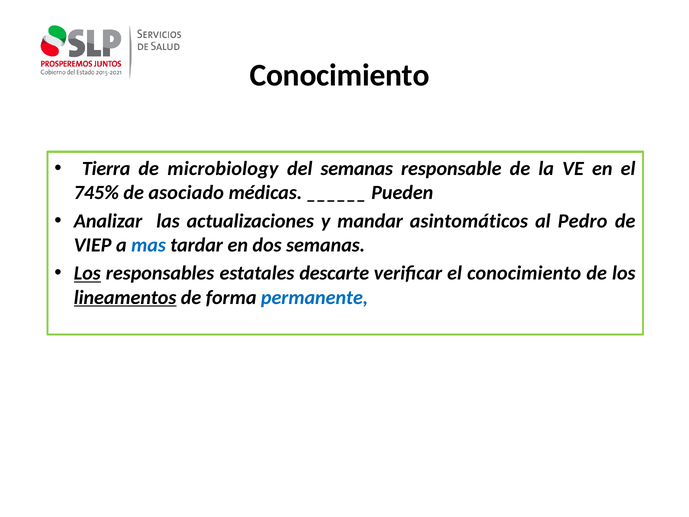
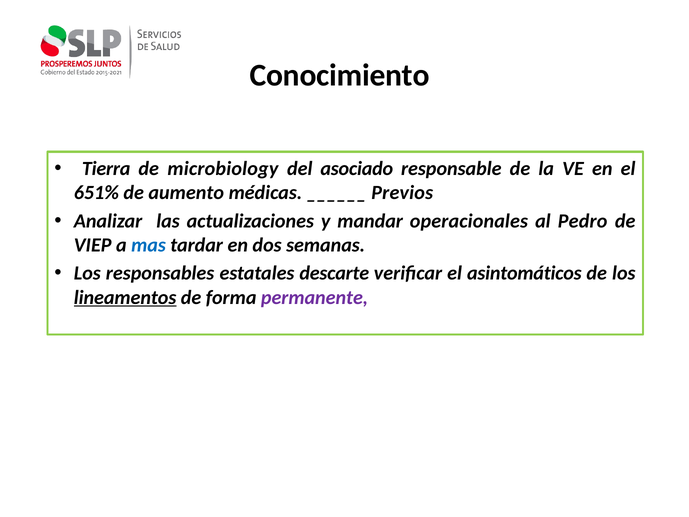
del semanas: semanas -> asociado (357, 169)
745%: 745% -> 651% (96, 193)
asociado: asociado -> aumento (186, 193)
Pueden: Pueden -> Previos (402, 193)
asintomáticos: asintomáticos -> operacionales (469, 221)
Los underline: present -> none (87, 273)
el conocimiento: conocimiento -> asintomáticos (524, 273)
permanente colour: blue -> purple (314, 297)
